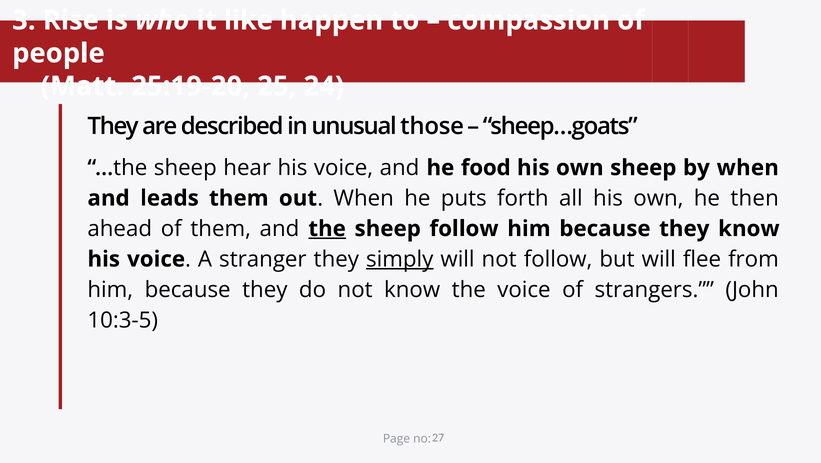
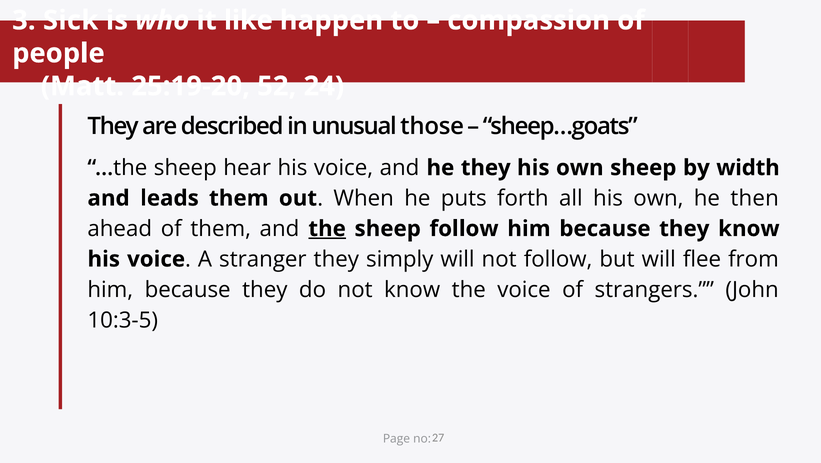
Rise: Rise -> Sick (71, 20)
25: 25 -> 52 (277, 86)
he food: food -> they (486, 168)
by when: when -> width (748, 168)
simply underline: present -> none (400, 259)
